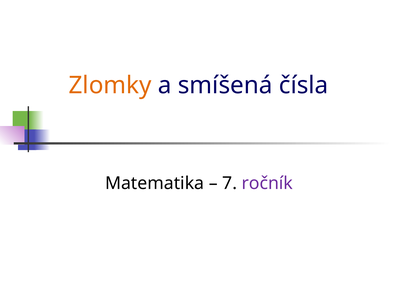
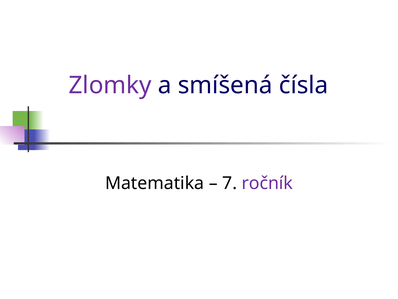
Zlomky colour: orange -> purple (110, 85)
